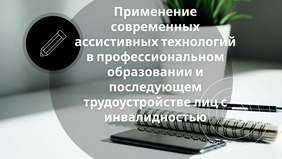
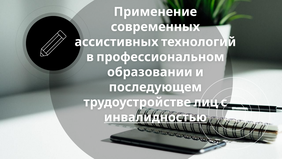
инвалидностью underline: none -> present (155, 117)
